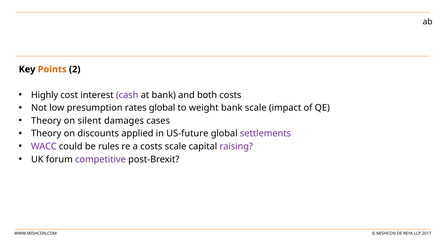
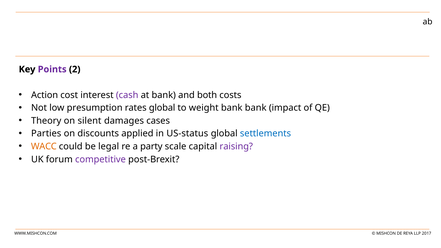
Points colour: orange -> purple (52, 69)
Highly: Highly -> Action (45, 95)
bank scale: scale -> bank (256, 108)
Theory: Theory -> Parties (46, 134)
US-future: US-future -> US-status (187, 134)
settlements colour: purple -> blue (266, 134)
WACC colour: purple -> orange (44, 147)
rules: rules -> legal (109, 147)
a costs: costs -> party (151, 147)
